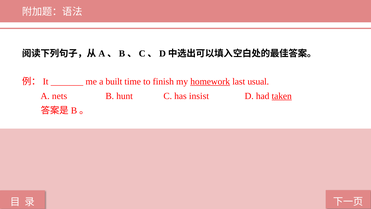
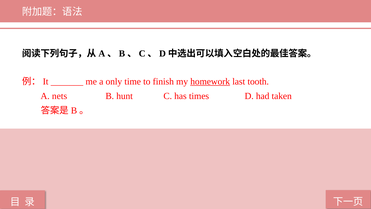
built: built -> only (114, 81)
usual: usual -> tooth (258, 81)
insist: insist -> times (199, 96)
taken underline: present -> none (282, 96)
